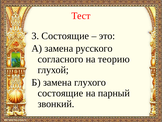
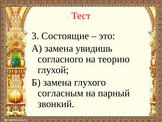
русского: русского -> увидишь (94, 48)
состоящие: состоящие -> согласным (60, 93)
